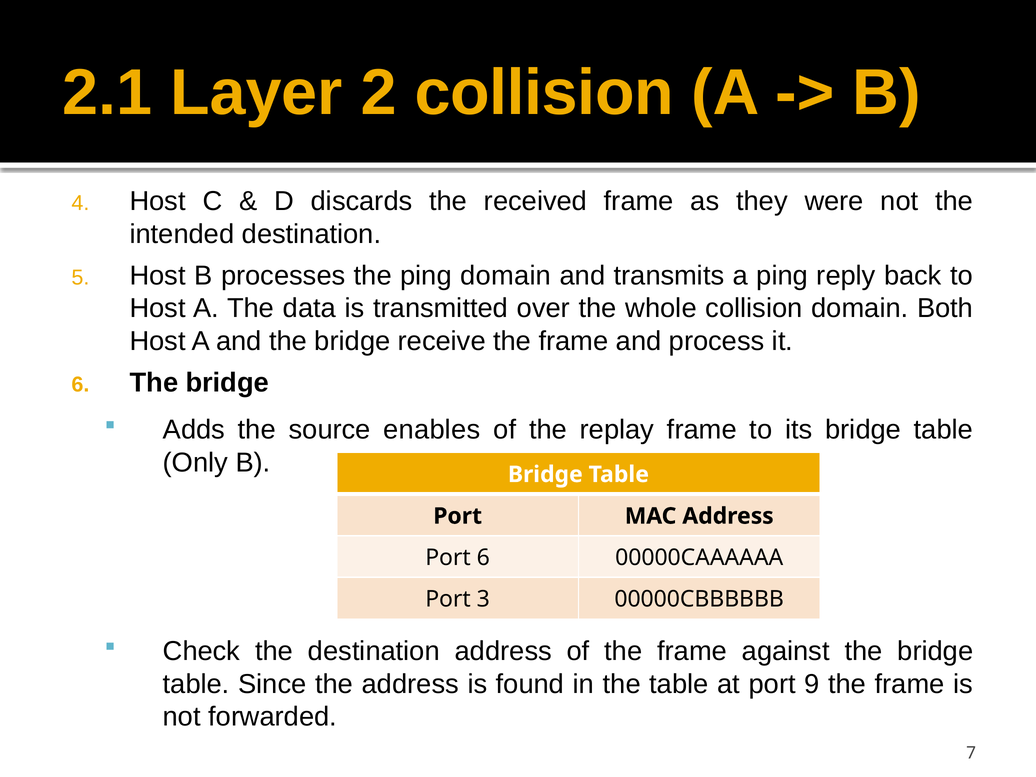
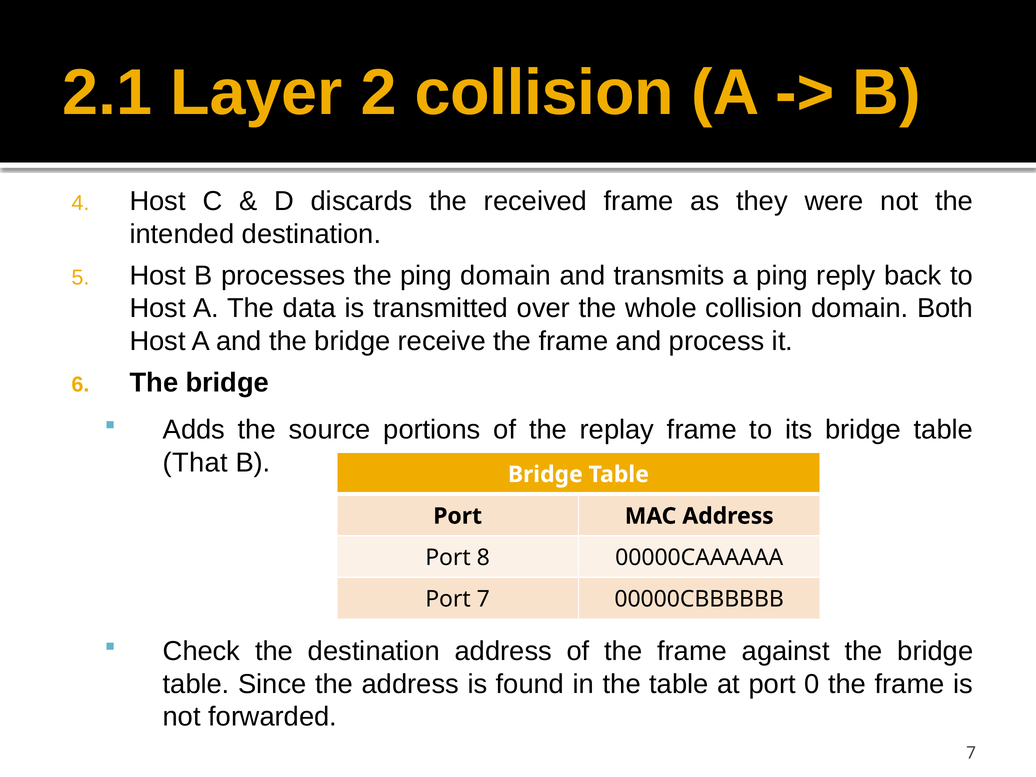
enables: enables -> portions (432, 430)
Only: Only -> That (195, 463)
Port 6: 6 -> 8 (483, 558)
Port 3: 3 -> 7 (483, 599)
9: 9 -> 0 (812, 684)
